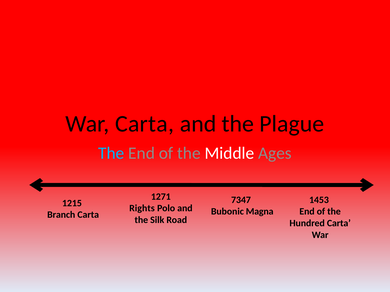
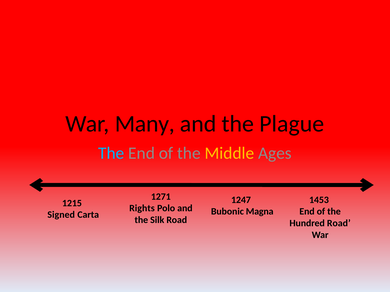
War Carta: Carta -> Many (145, 124)
Middle colour: white -> yellow (229, 153)
7347: 7347 -> 1247 (241, 200)
Branch: Branch -> Signed (61, 215)
Hundred Carta: Carta -> Road (339, 224)
